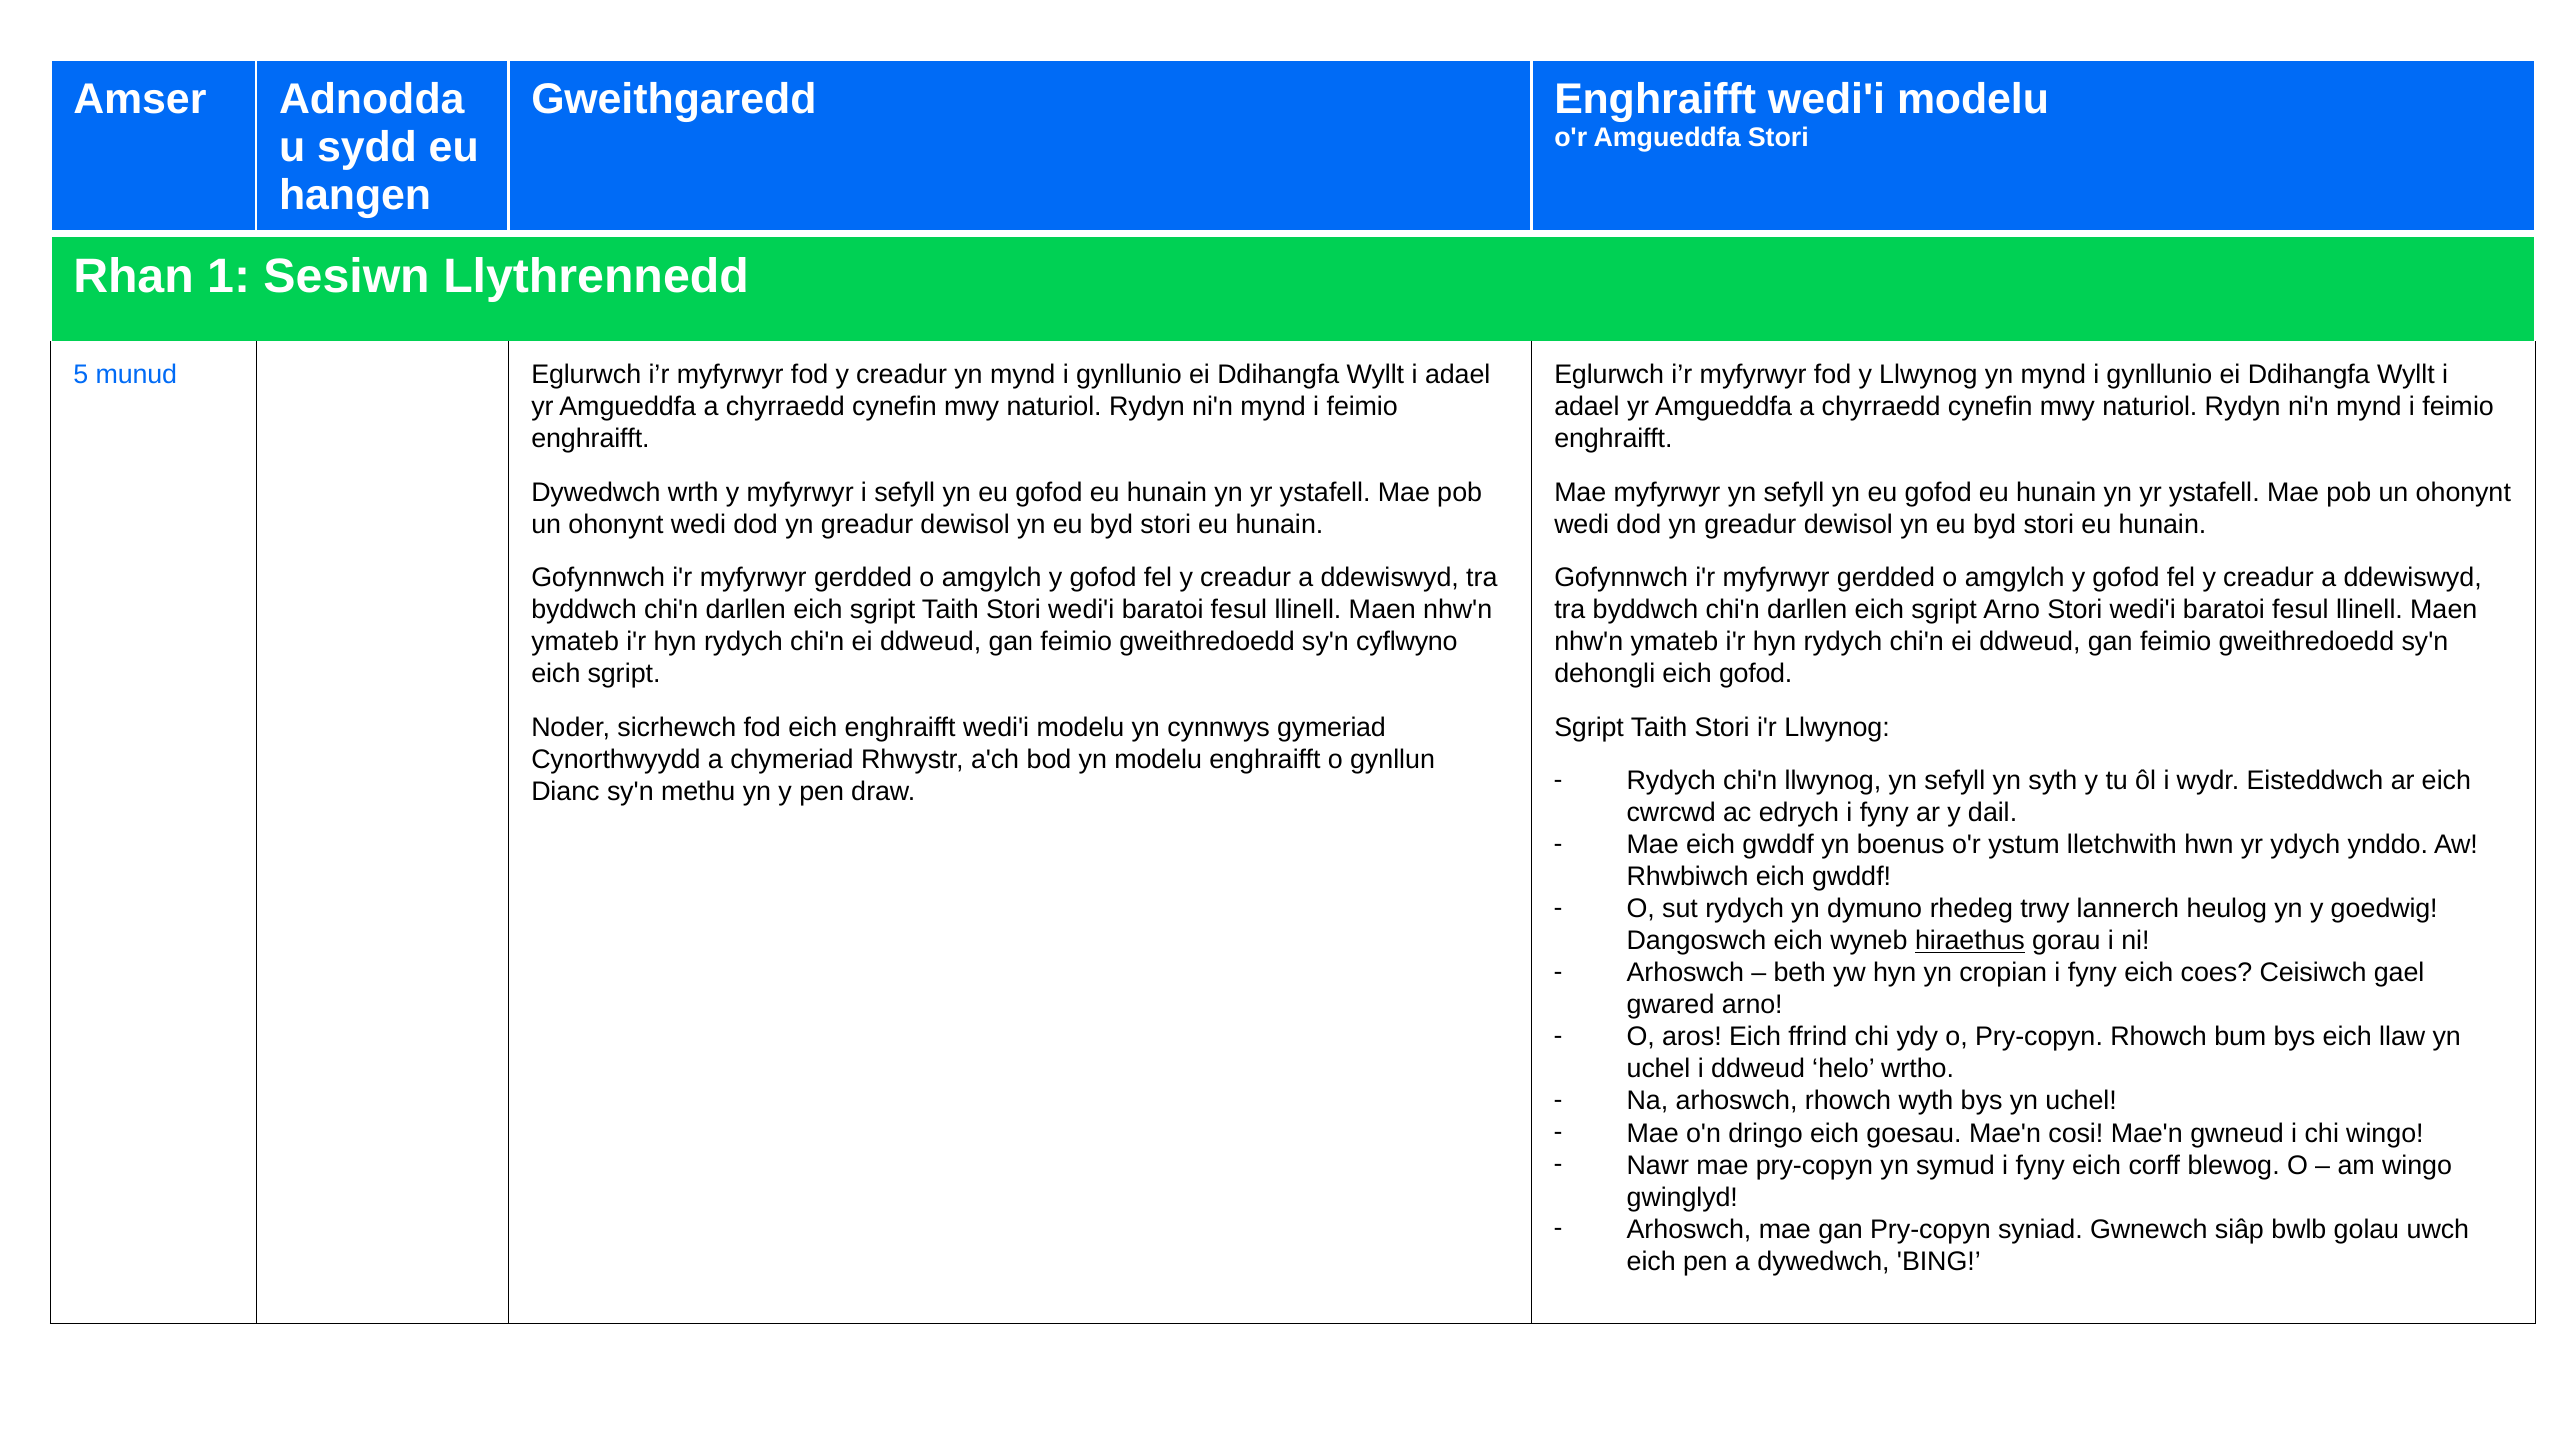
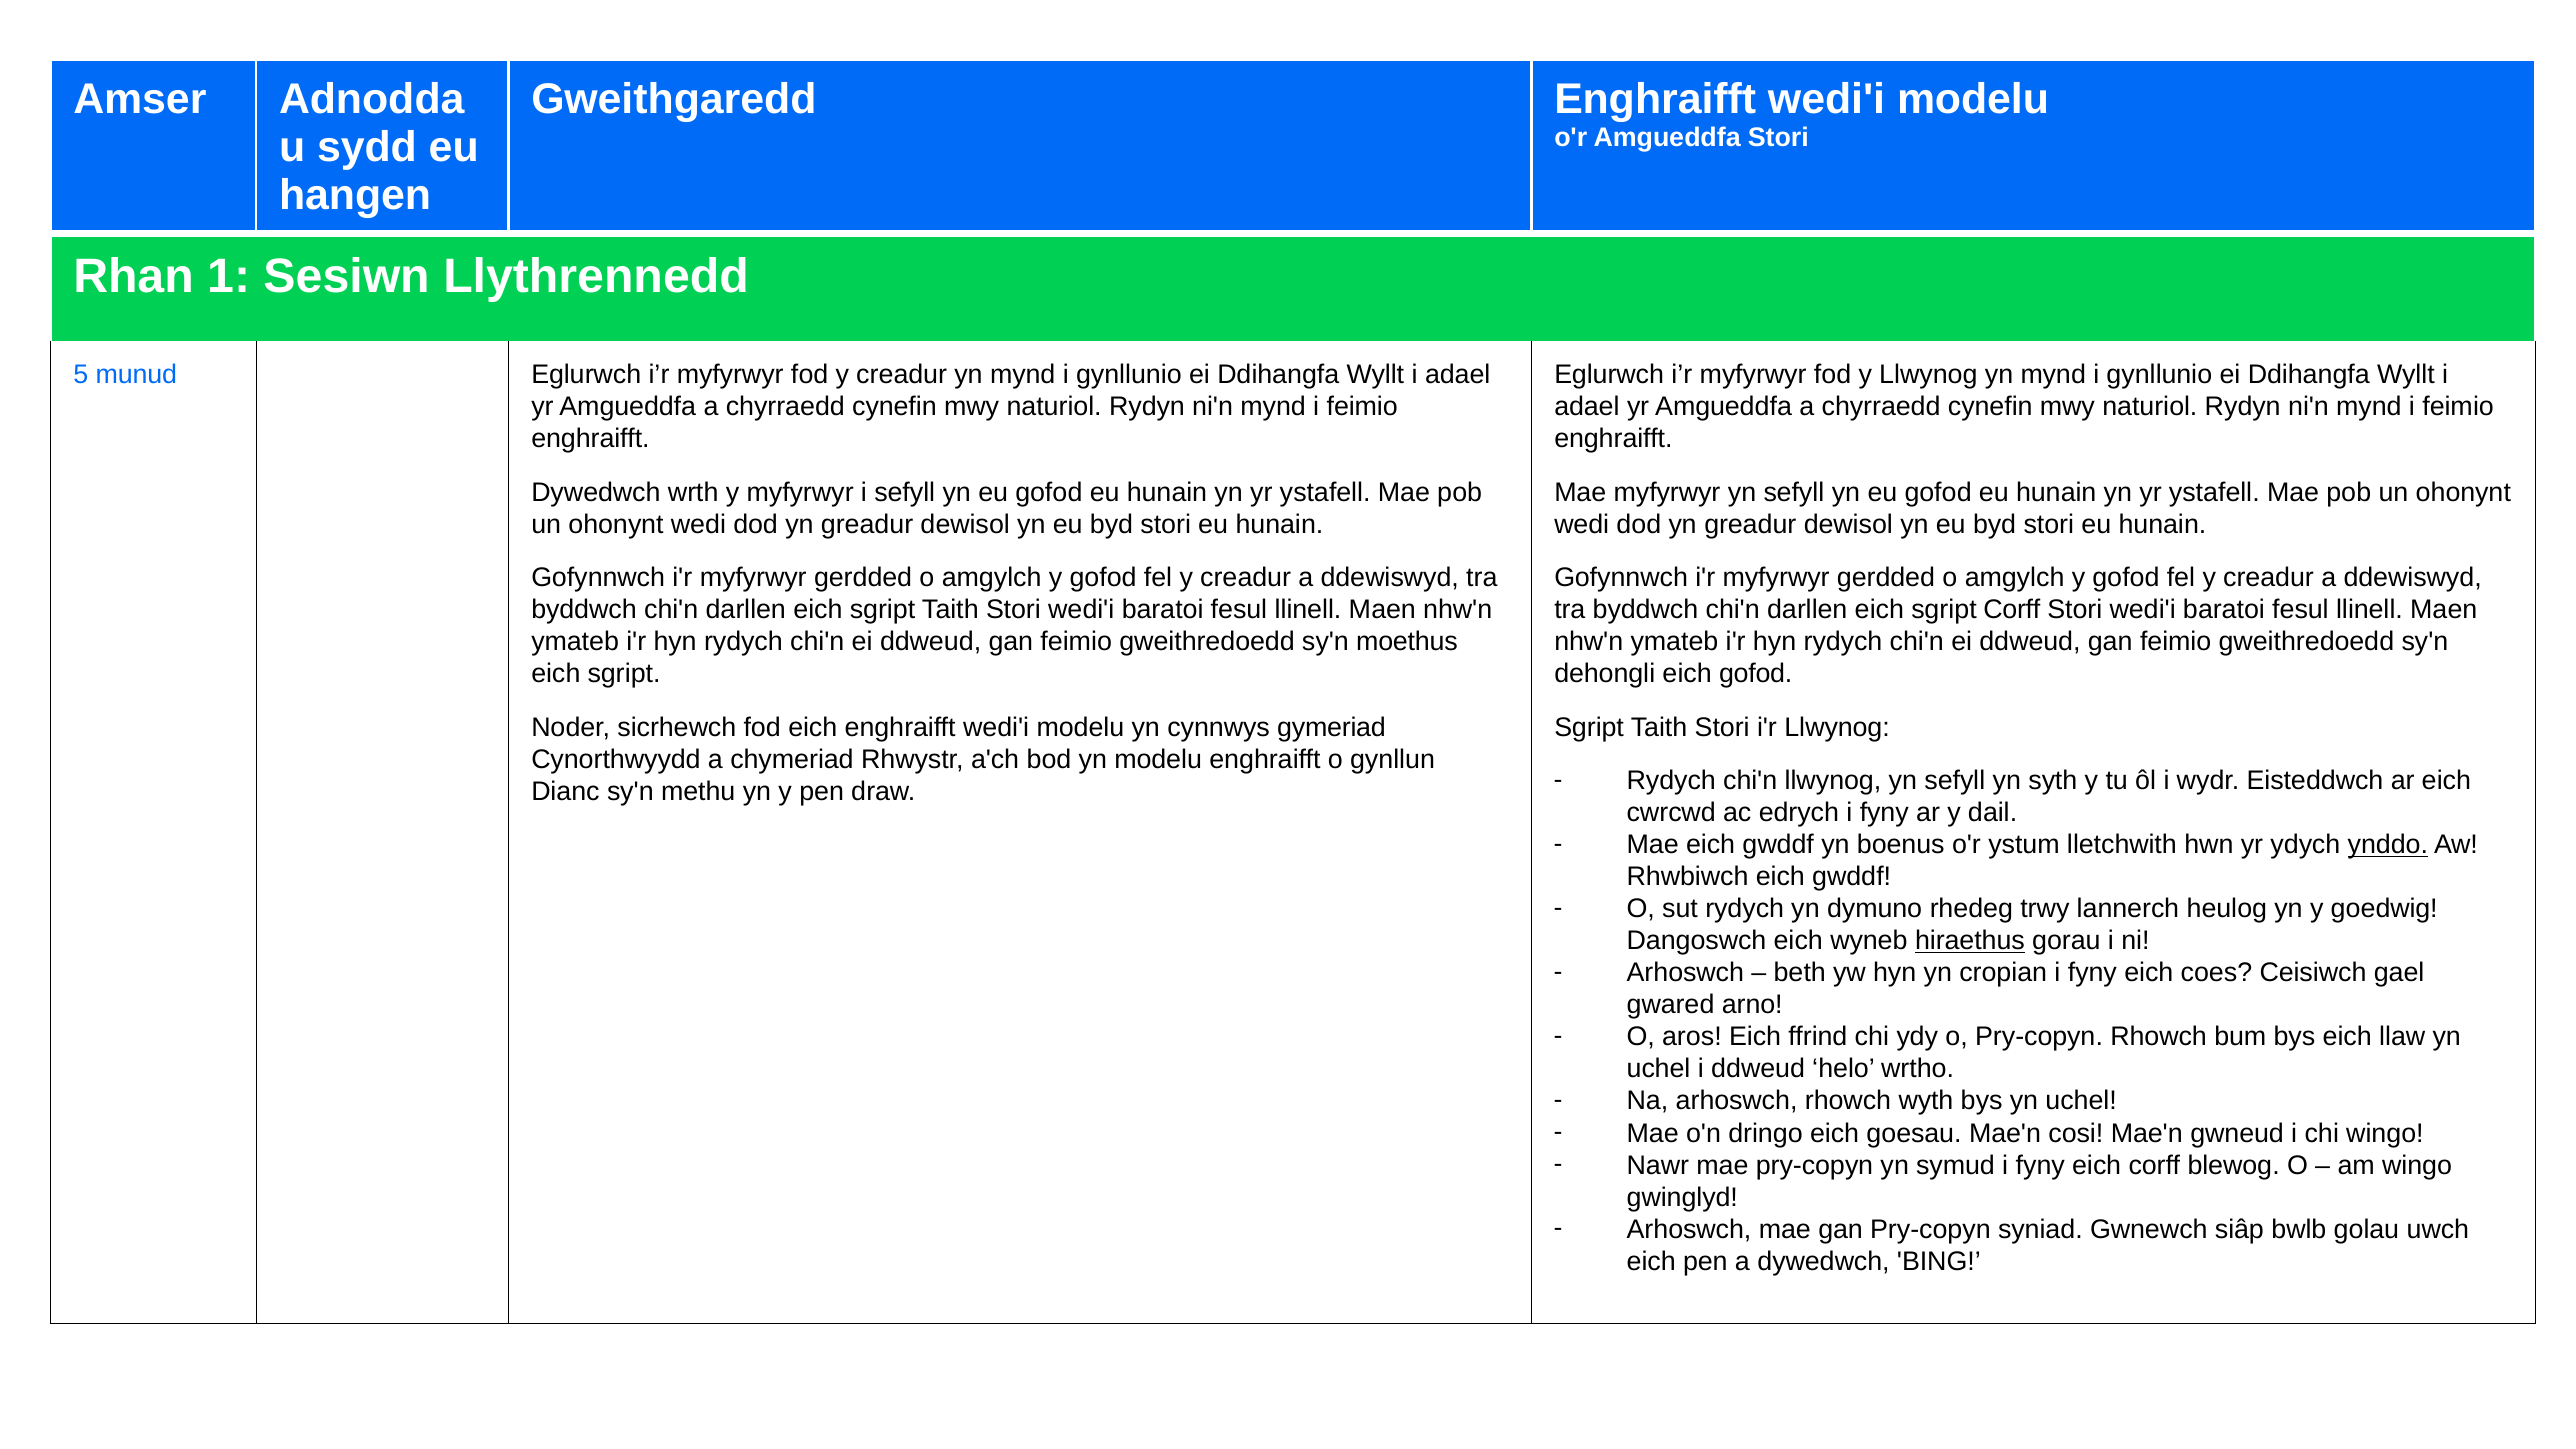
sgript Arno: Arno -> Corff (2012, 610)
cyflwyno: cyflwyno -> moethus (1407, 642)
ynddo underline: none -> present (2388, 845)
